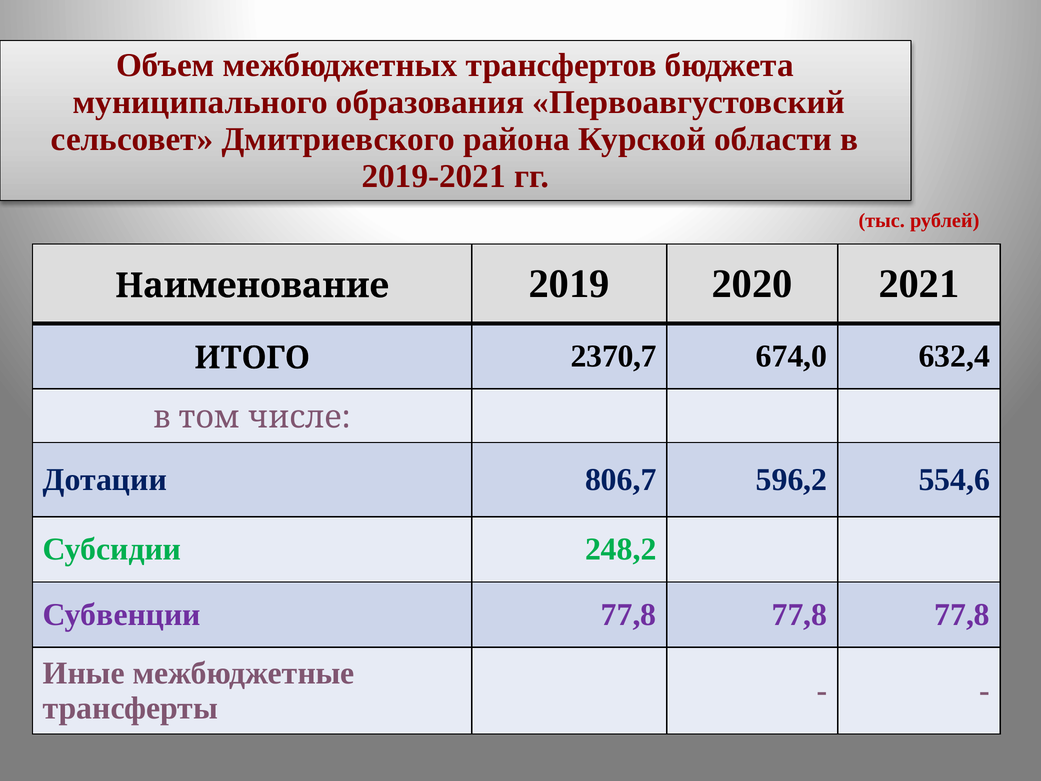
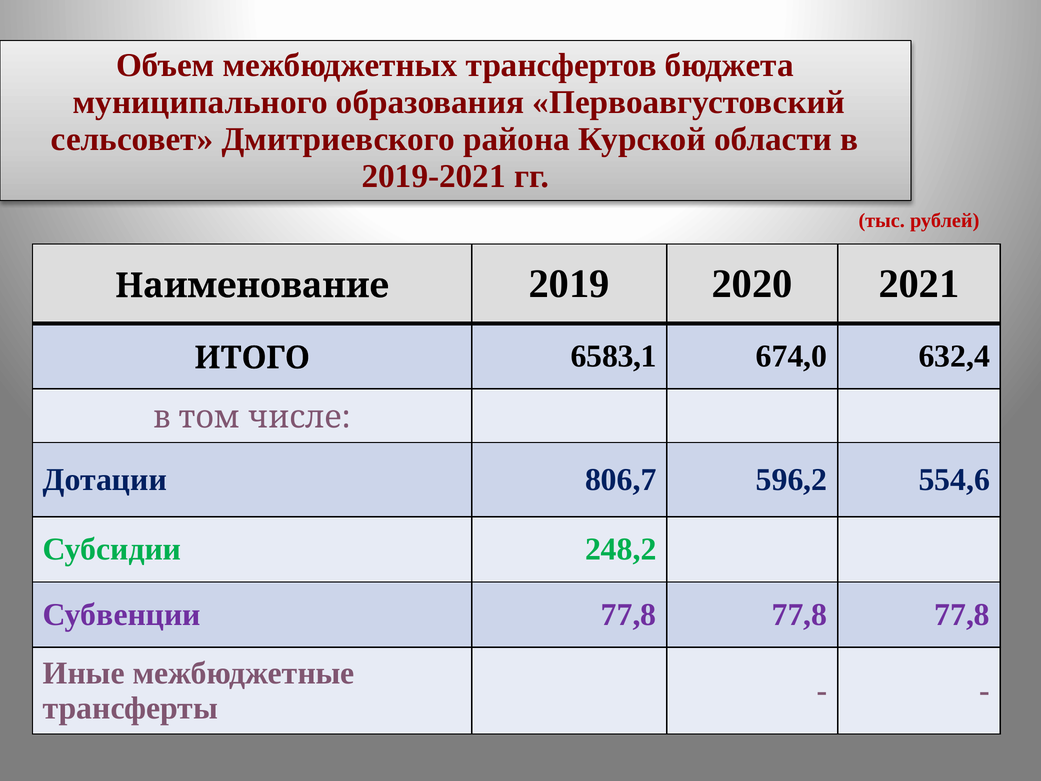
2370,7: 2370,7 -> 6583,1 (614, 356)
